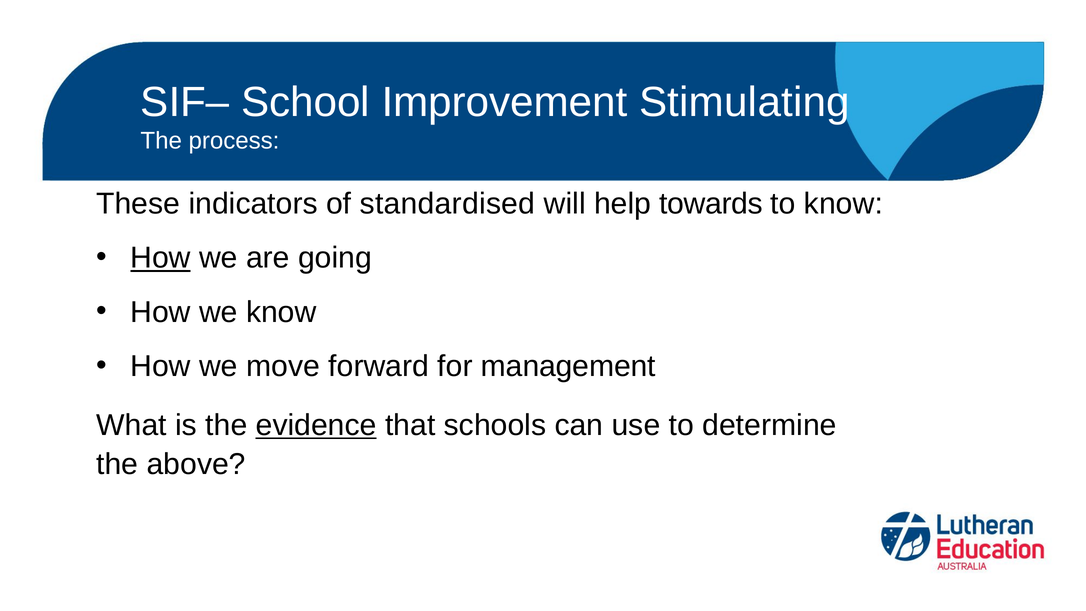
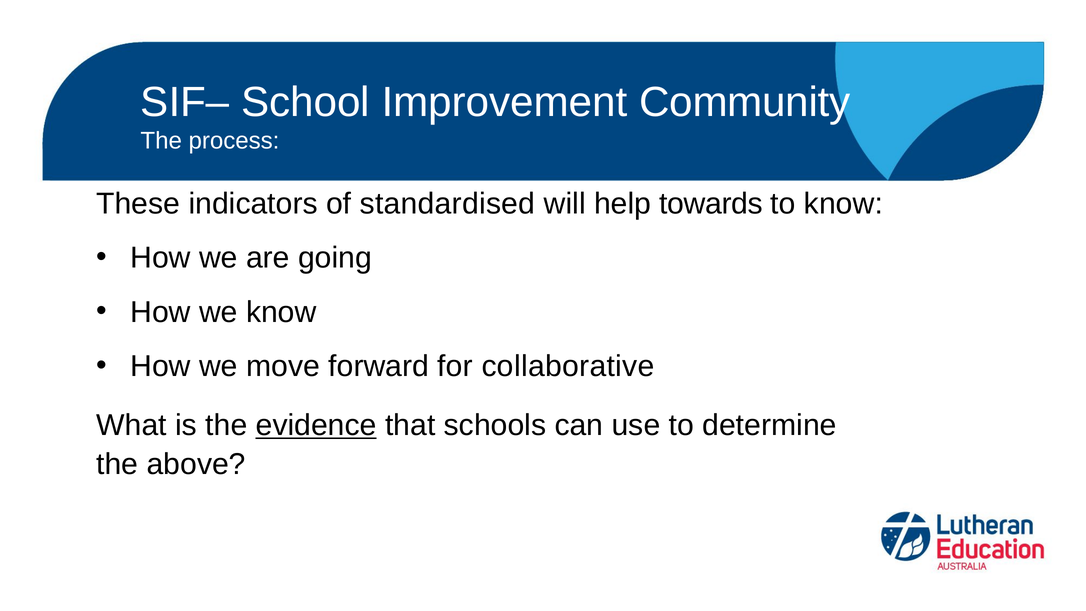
Stimulating: Stimulating -> Community (745, 102)
How underline: present -> none (160, 258)
management: management -> collaborative (568, 367)
